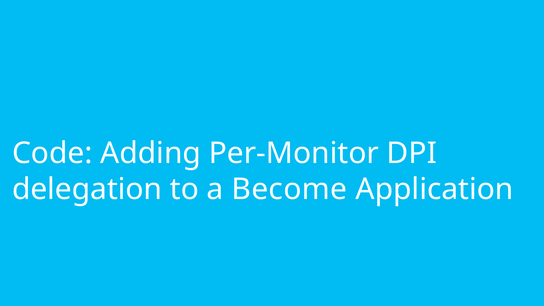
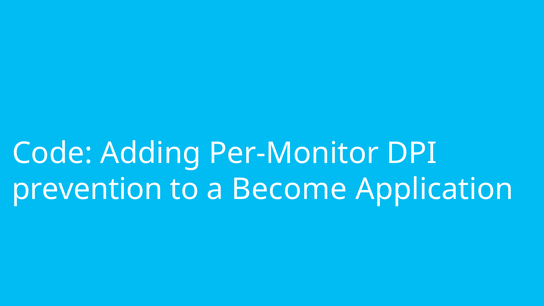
delegation: delegation -> prevention (87, 189)
